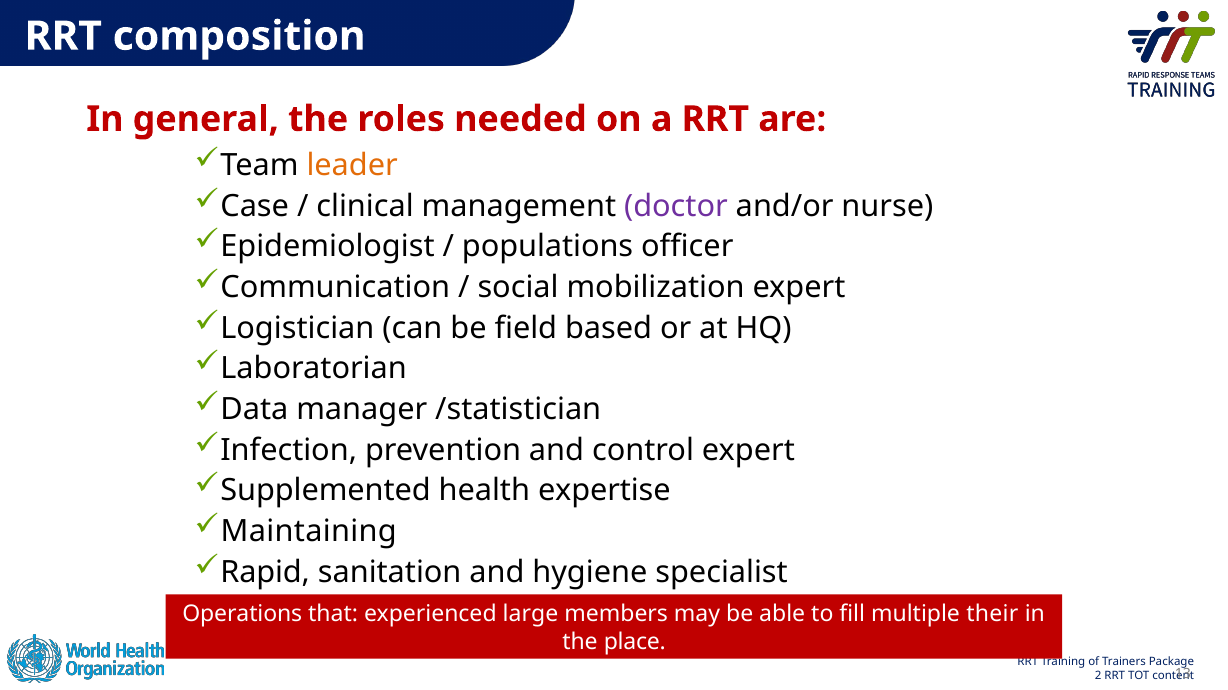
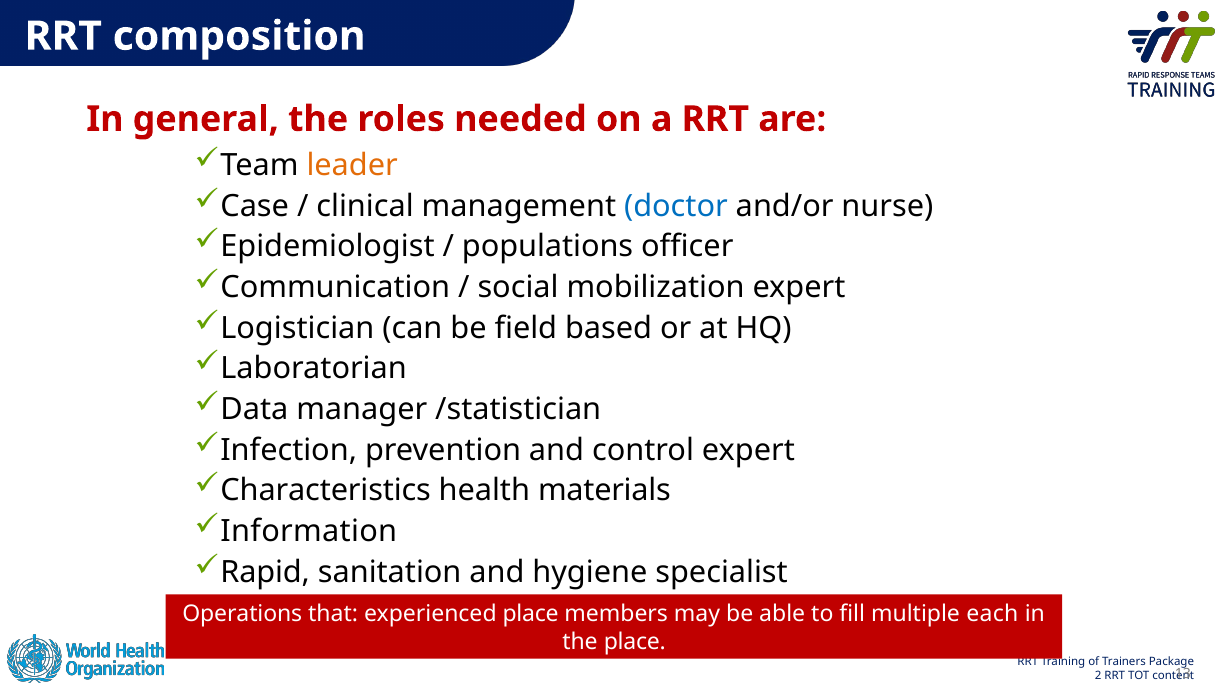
doctor colour: purple -> blue (676, 206)
Supplemented: Supplemented -> Characteristics (326, 491)
expertise: expertise -> materials (604, 491)
Maintaining: Maintaining -> Information (309, 532)
experienced large: large -> place (531, 615)
their: their -> each (992, 615)
